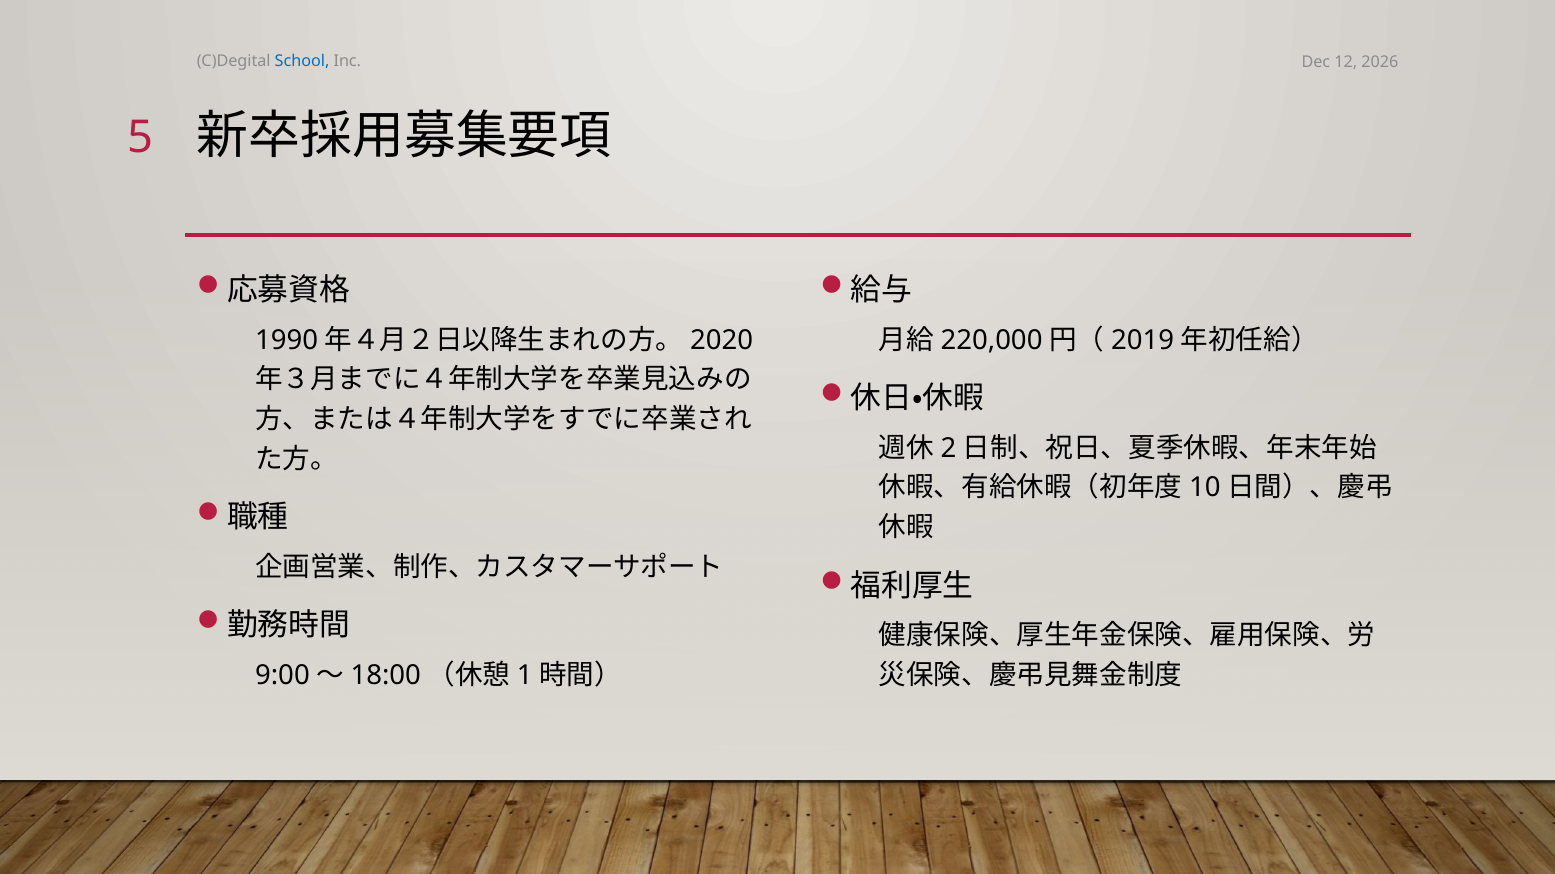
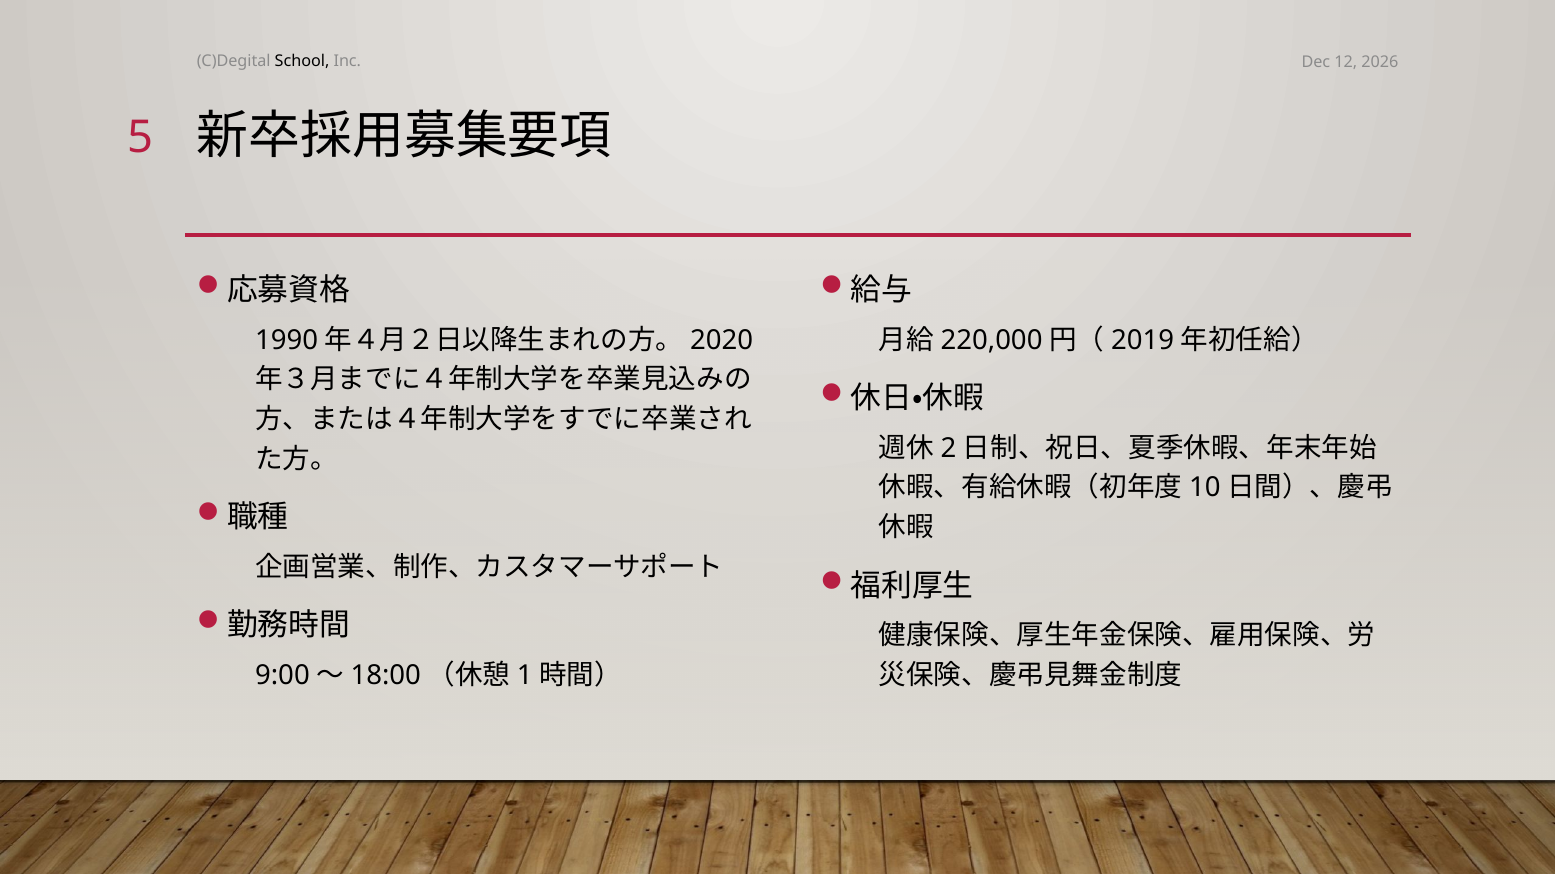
School colour: blue -> black (302, 62)
